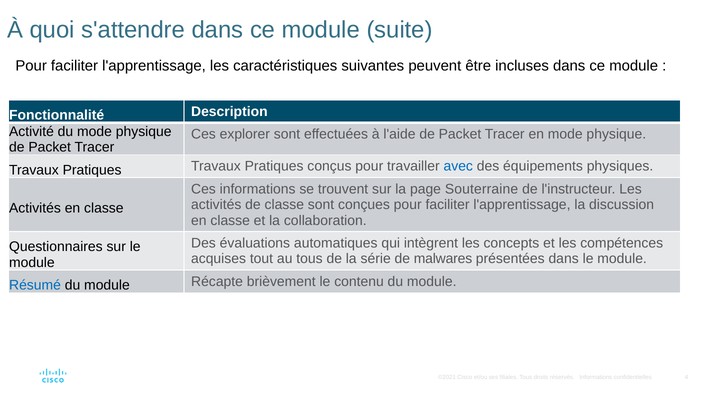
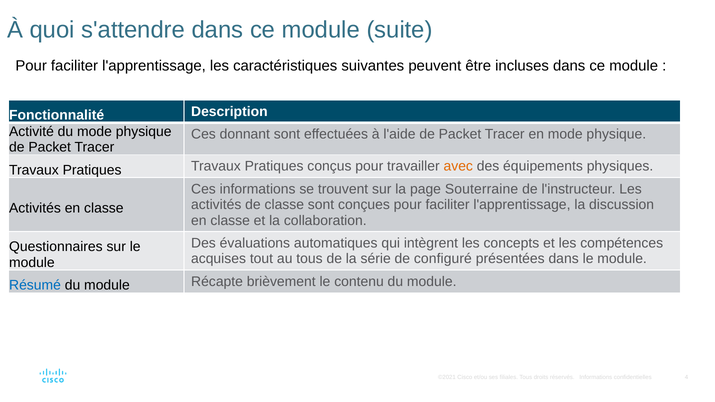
explorer: explorer -> donnant (245, 134)
avec colour: blue -> orange (458, 166)
malwares: malwares -> configuré (443, 259)
